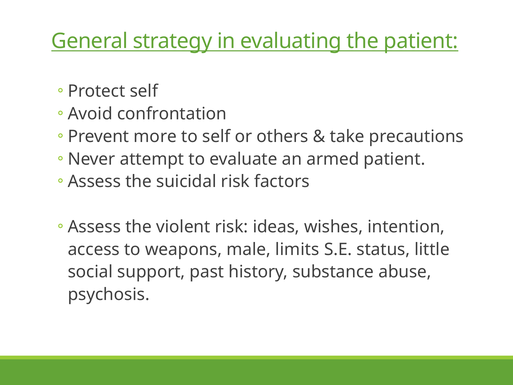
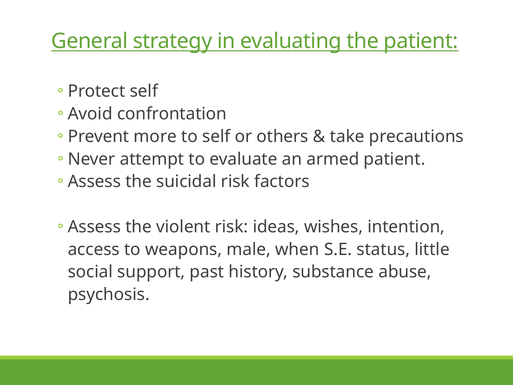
limits: limits -> when (297, 249)
